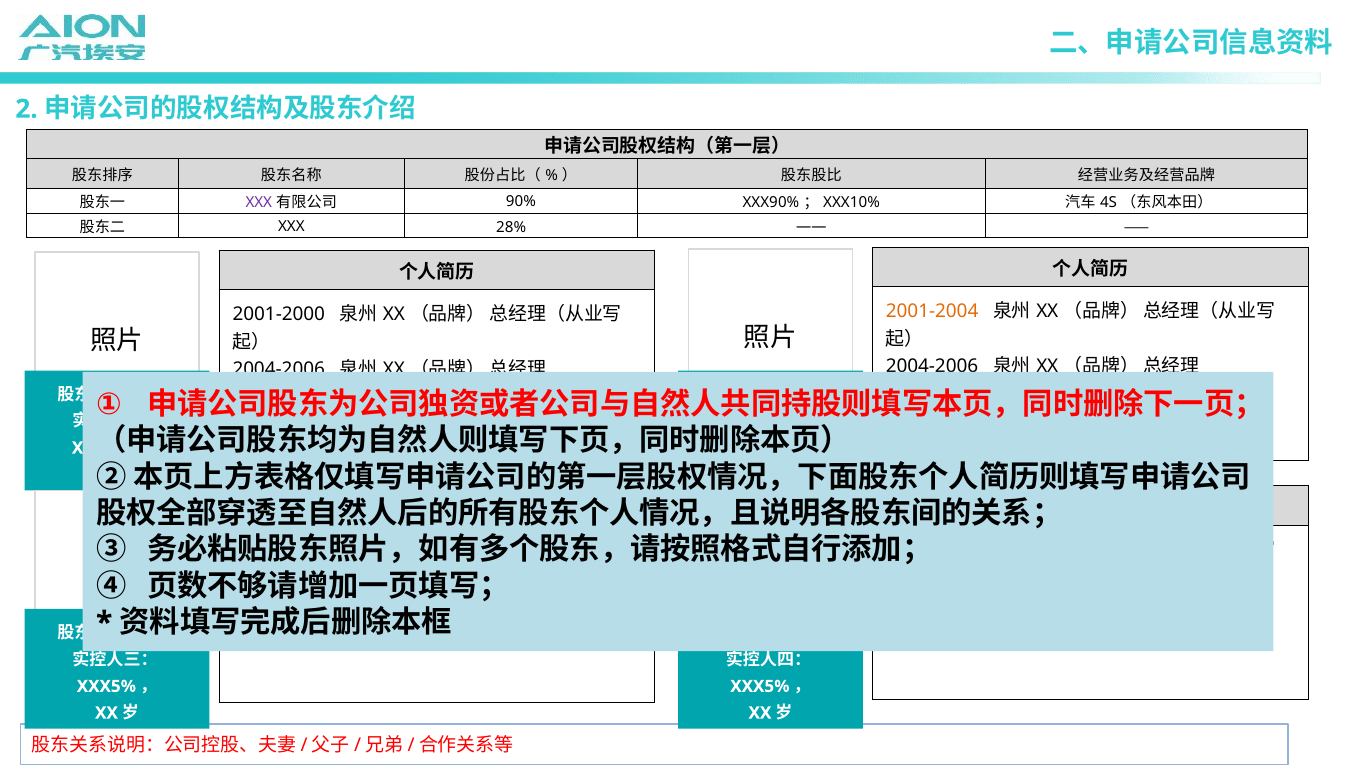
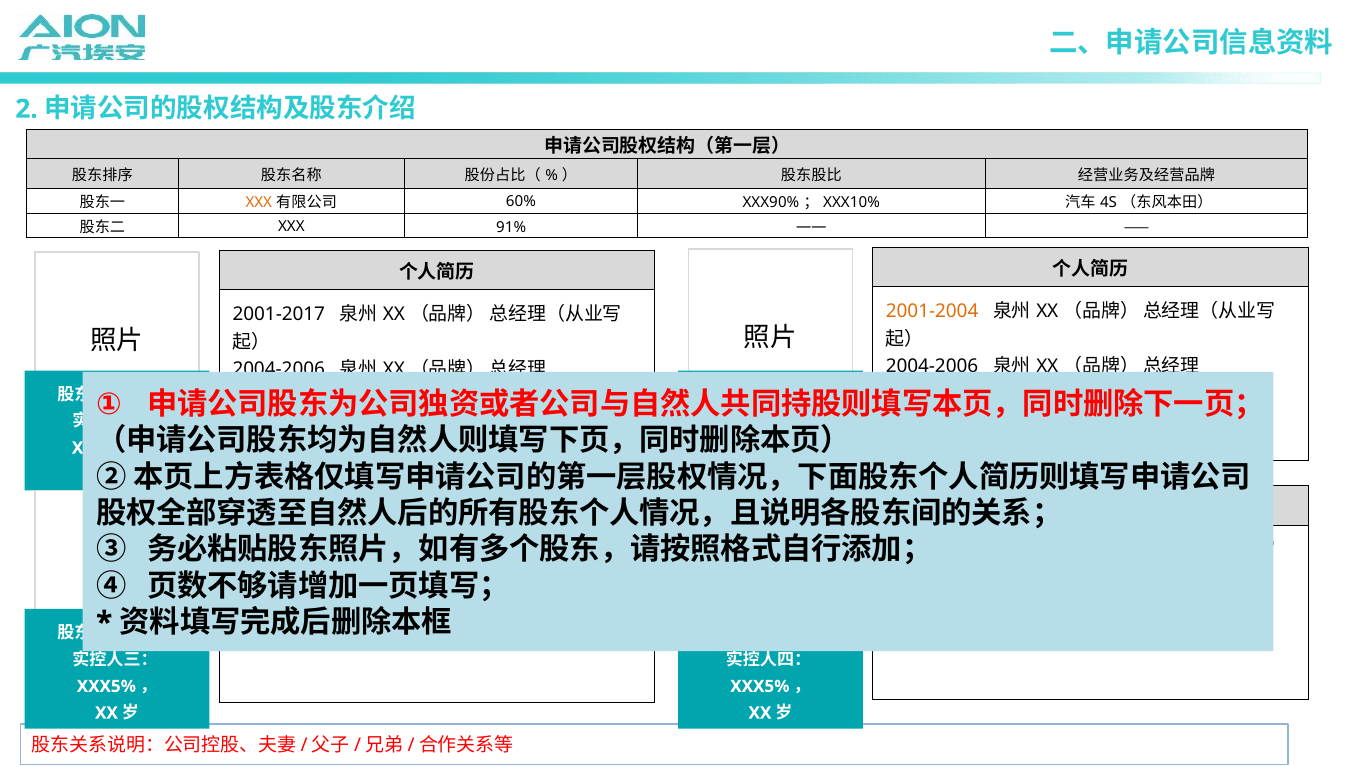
XXX colour: purple -> orange (259, 203)
90%: 90% -> 60% (521, 202)
28%: 28% -> 91% (511, 228)
2001-2000: 2001-2000 -> 2001-2017 (279, 315)
